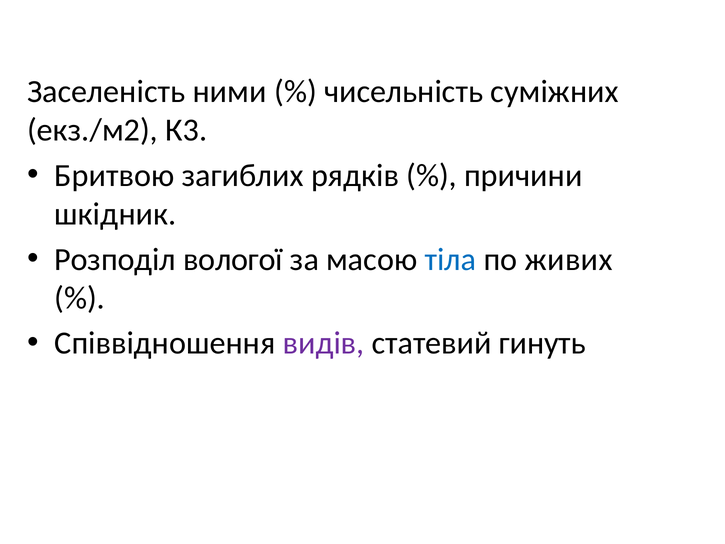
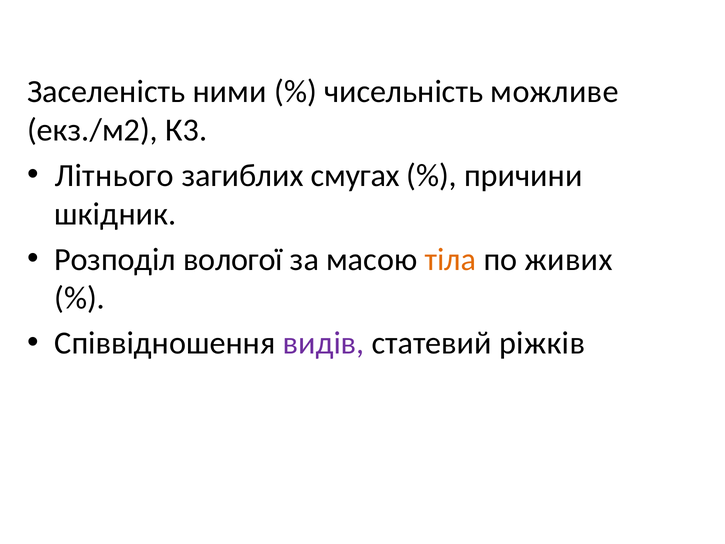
суміжних: суміжних -> можливе (555, 92)
Бритвою: Бритвою -> Літнього (114, 175)
рядків: рядків -> смугах (355, 175)
тіла colour: blue -> orange (450, 259)
гинуть: гинуть -> ріжків (542, 343)
